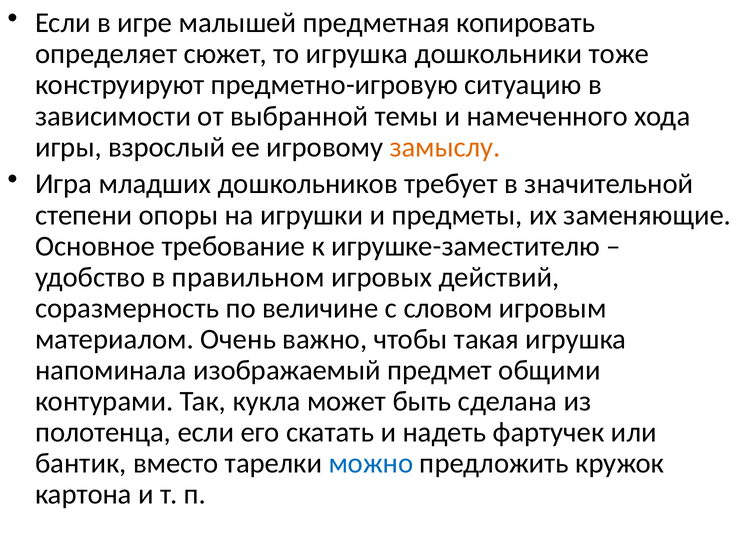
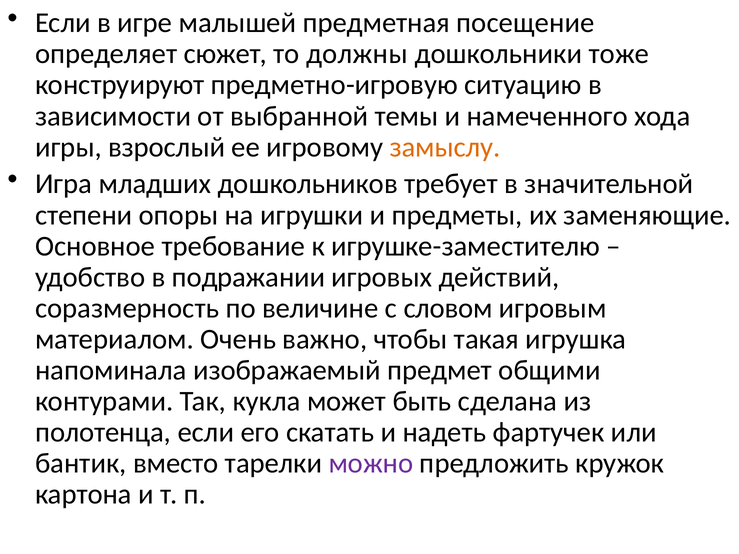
копировать: копировать -> посещение (525, 23)
то игрушка: игрушка -> должны (357, 54)
правильном: правильном -> подражании (248, 277)
можно colour: blue -> purple (371, 463)
